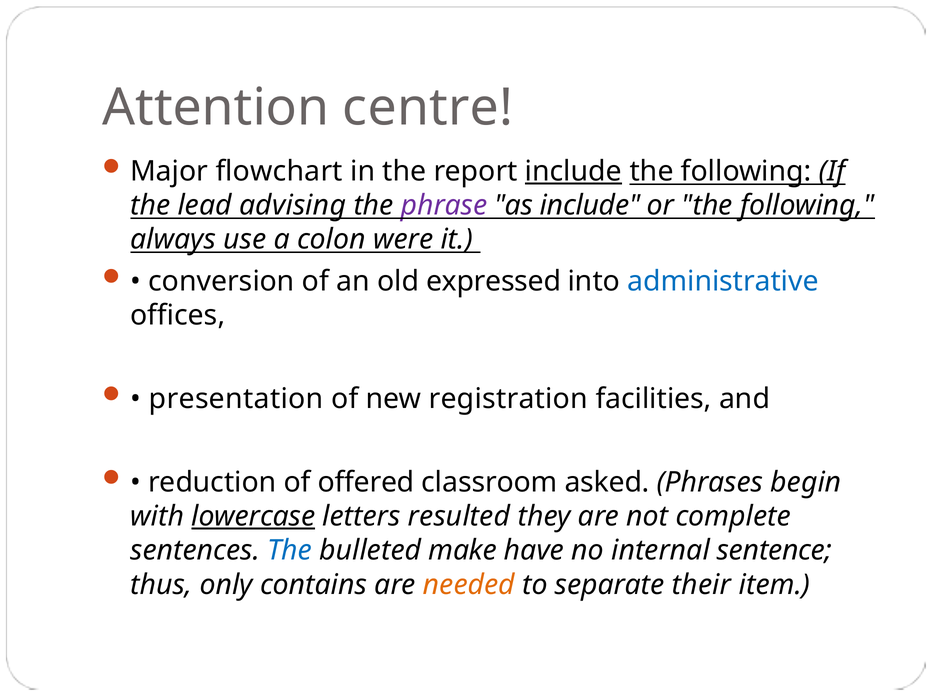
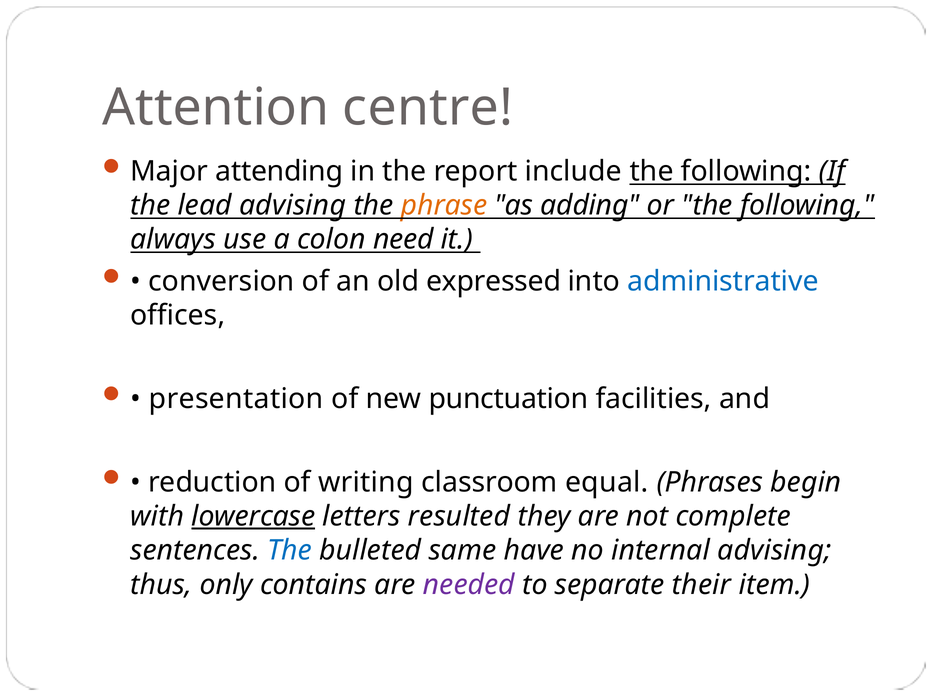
flowchart: flowchart -> attending (279, 171)
include underline: present -> none (573, 171)
phrase colour: purple -> orange (444, 205)
as include: include -> adding (590, 205)
were: were -> need (403, 240)
registration: registration -> punctuation (509, 399)
offered: offered -> writing (366, 482)
asked: asked -> equal (607, 482)
make: make -> same (463, 550)
internal sentence: sentence -> advising (774, 550)
needed colour: orange -> purple (469, 585)
